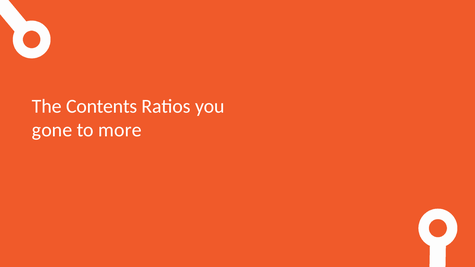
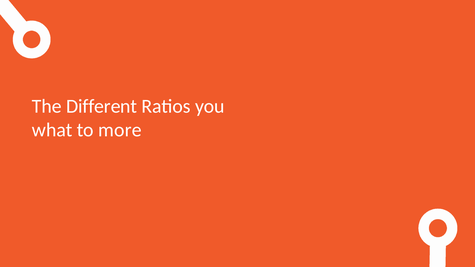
Contents: Contents -> Different (102, 106)
gone: gone -> what (52, 130)
